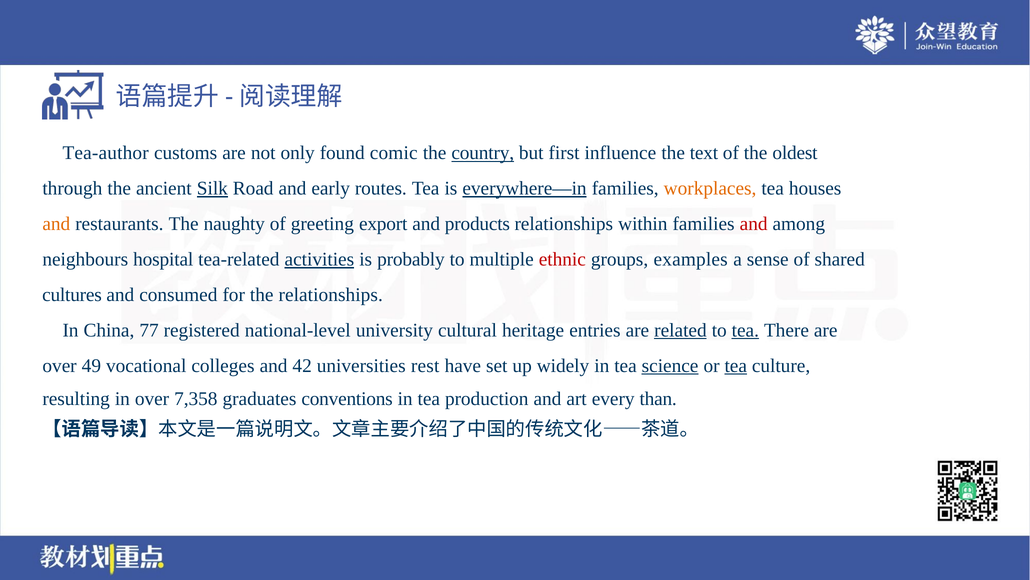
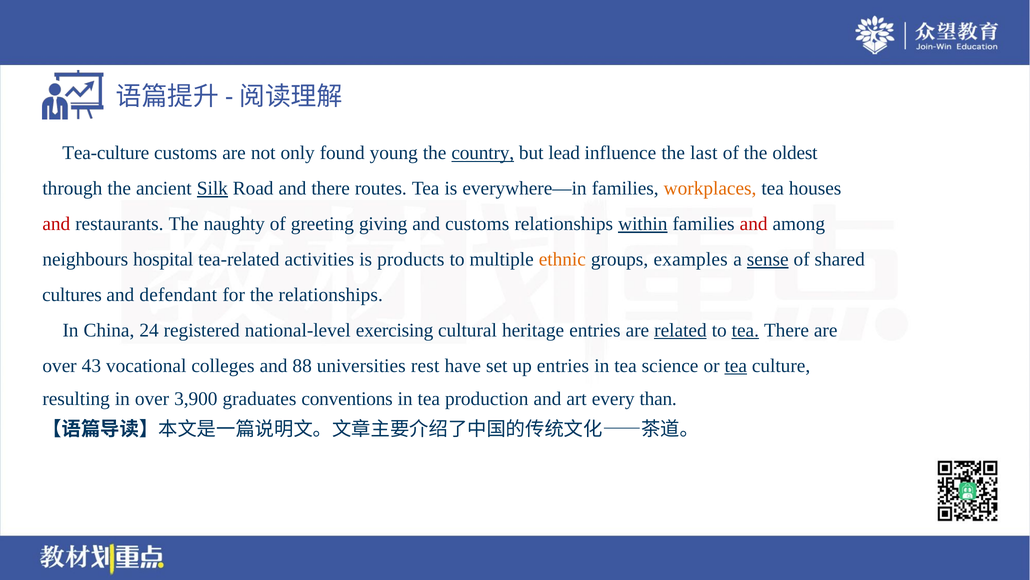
Tea-author: Tea-author -> Tea-culture (106, 153)
comic: comic -> young (394, 153)
first: first -> lead (564, 153)
text: text -> last (704, 153)
and early: early -> there (331, 188)
everywhere—in underline: present -> none (525, 188)
and colour: orange -> red (56, 224)
export: export -> giving (383, 224)
and products: products -> customs (477, 224)
within underline: none -> present (643, 224)
activities underline: present -> none (319, 259)
probably: probably -> products (411, 259)
ethnic colour: red -> orange (562, 259)
sense underline: none -> present (768, 259)
consumed: consumed -> defendant (178, 295)
77: 77 -> 24 (149, 330)
university: university -> exercising (395, 330)
49: 49 -> 43 (91, 365)
42: 42 -> 88 (302, 365)
up widely: widely -> entries (563, 365)
science underline: present -> none (670, 365)
7,358: 7,358 -> 3,900 (196, 399)
